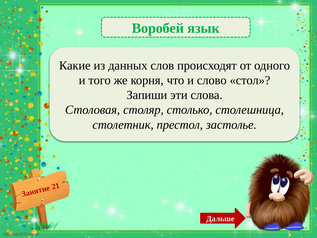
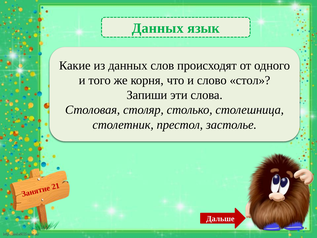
Воробей: Воробей -> Данных (158, 28)
